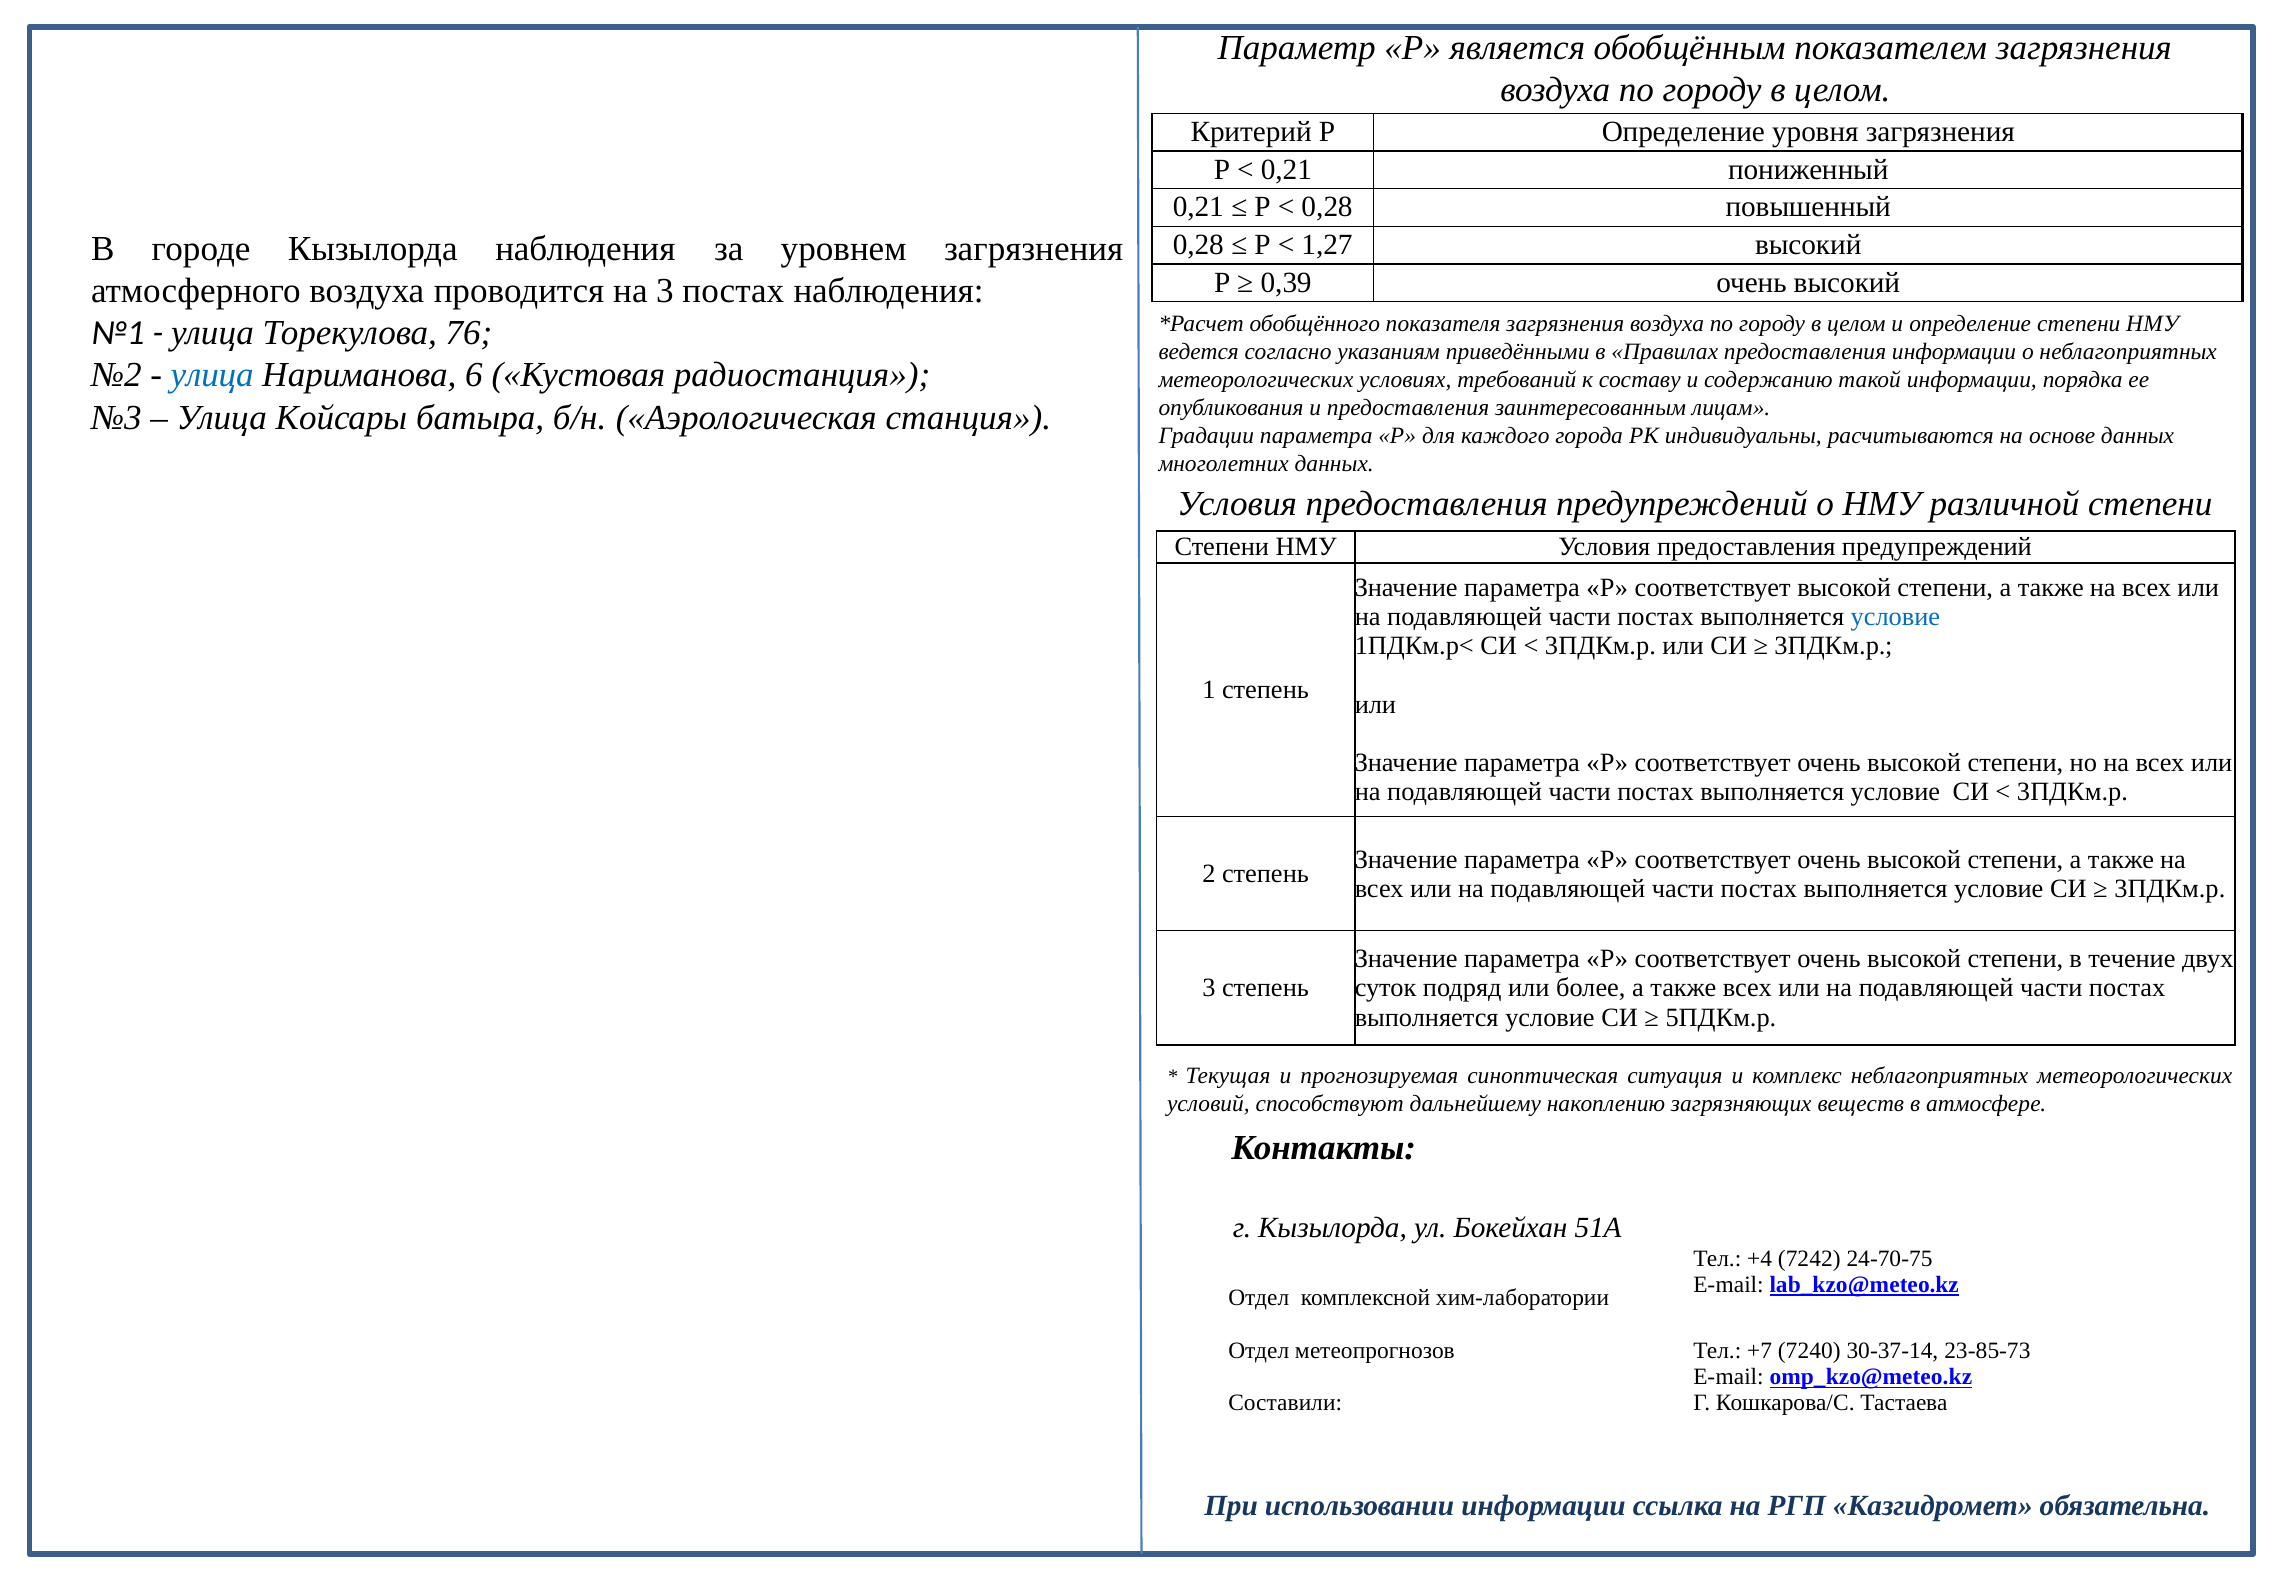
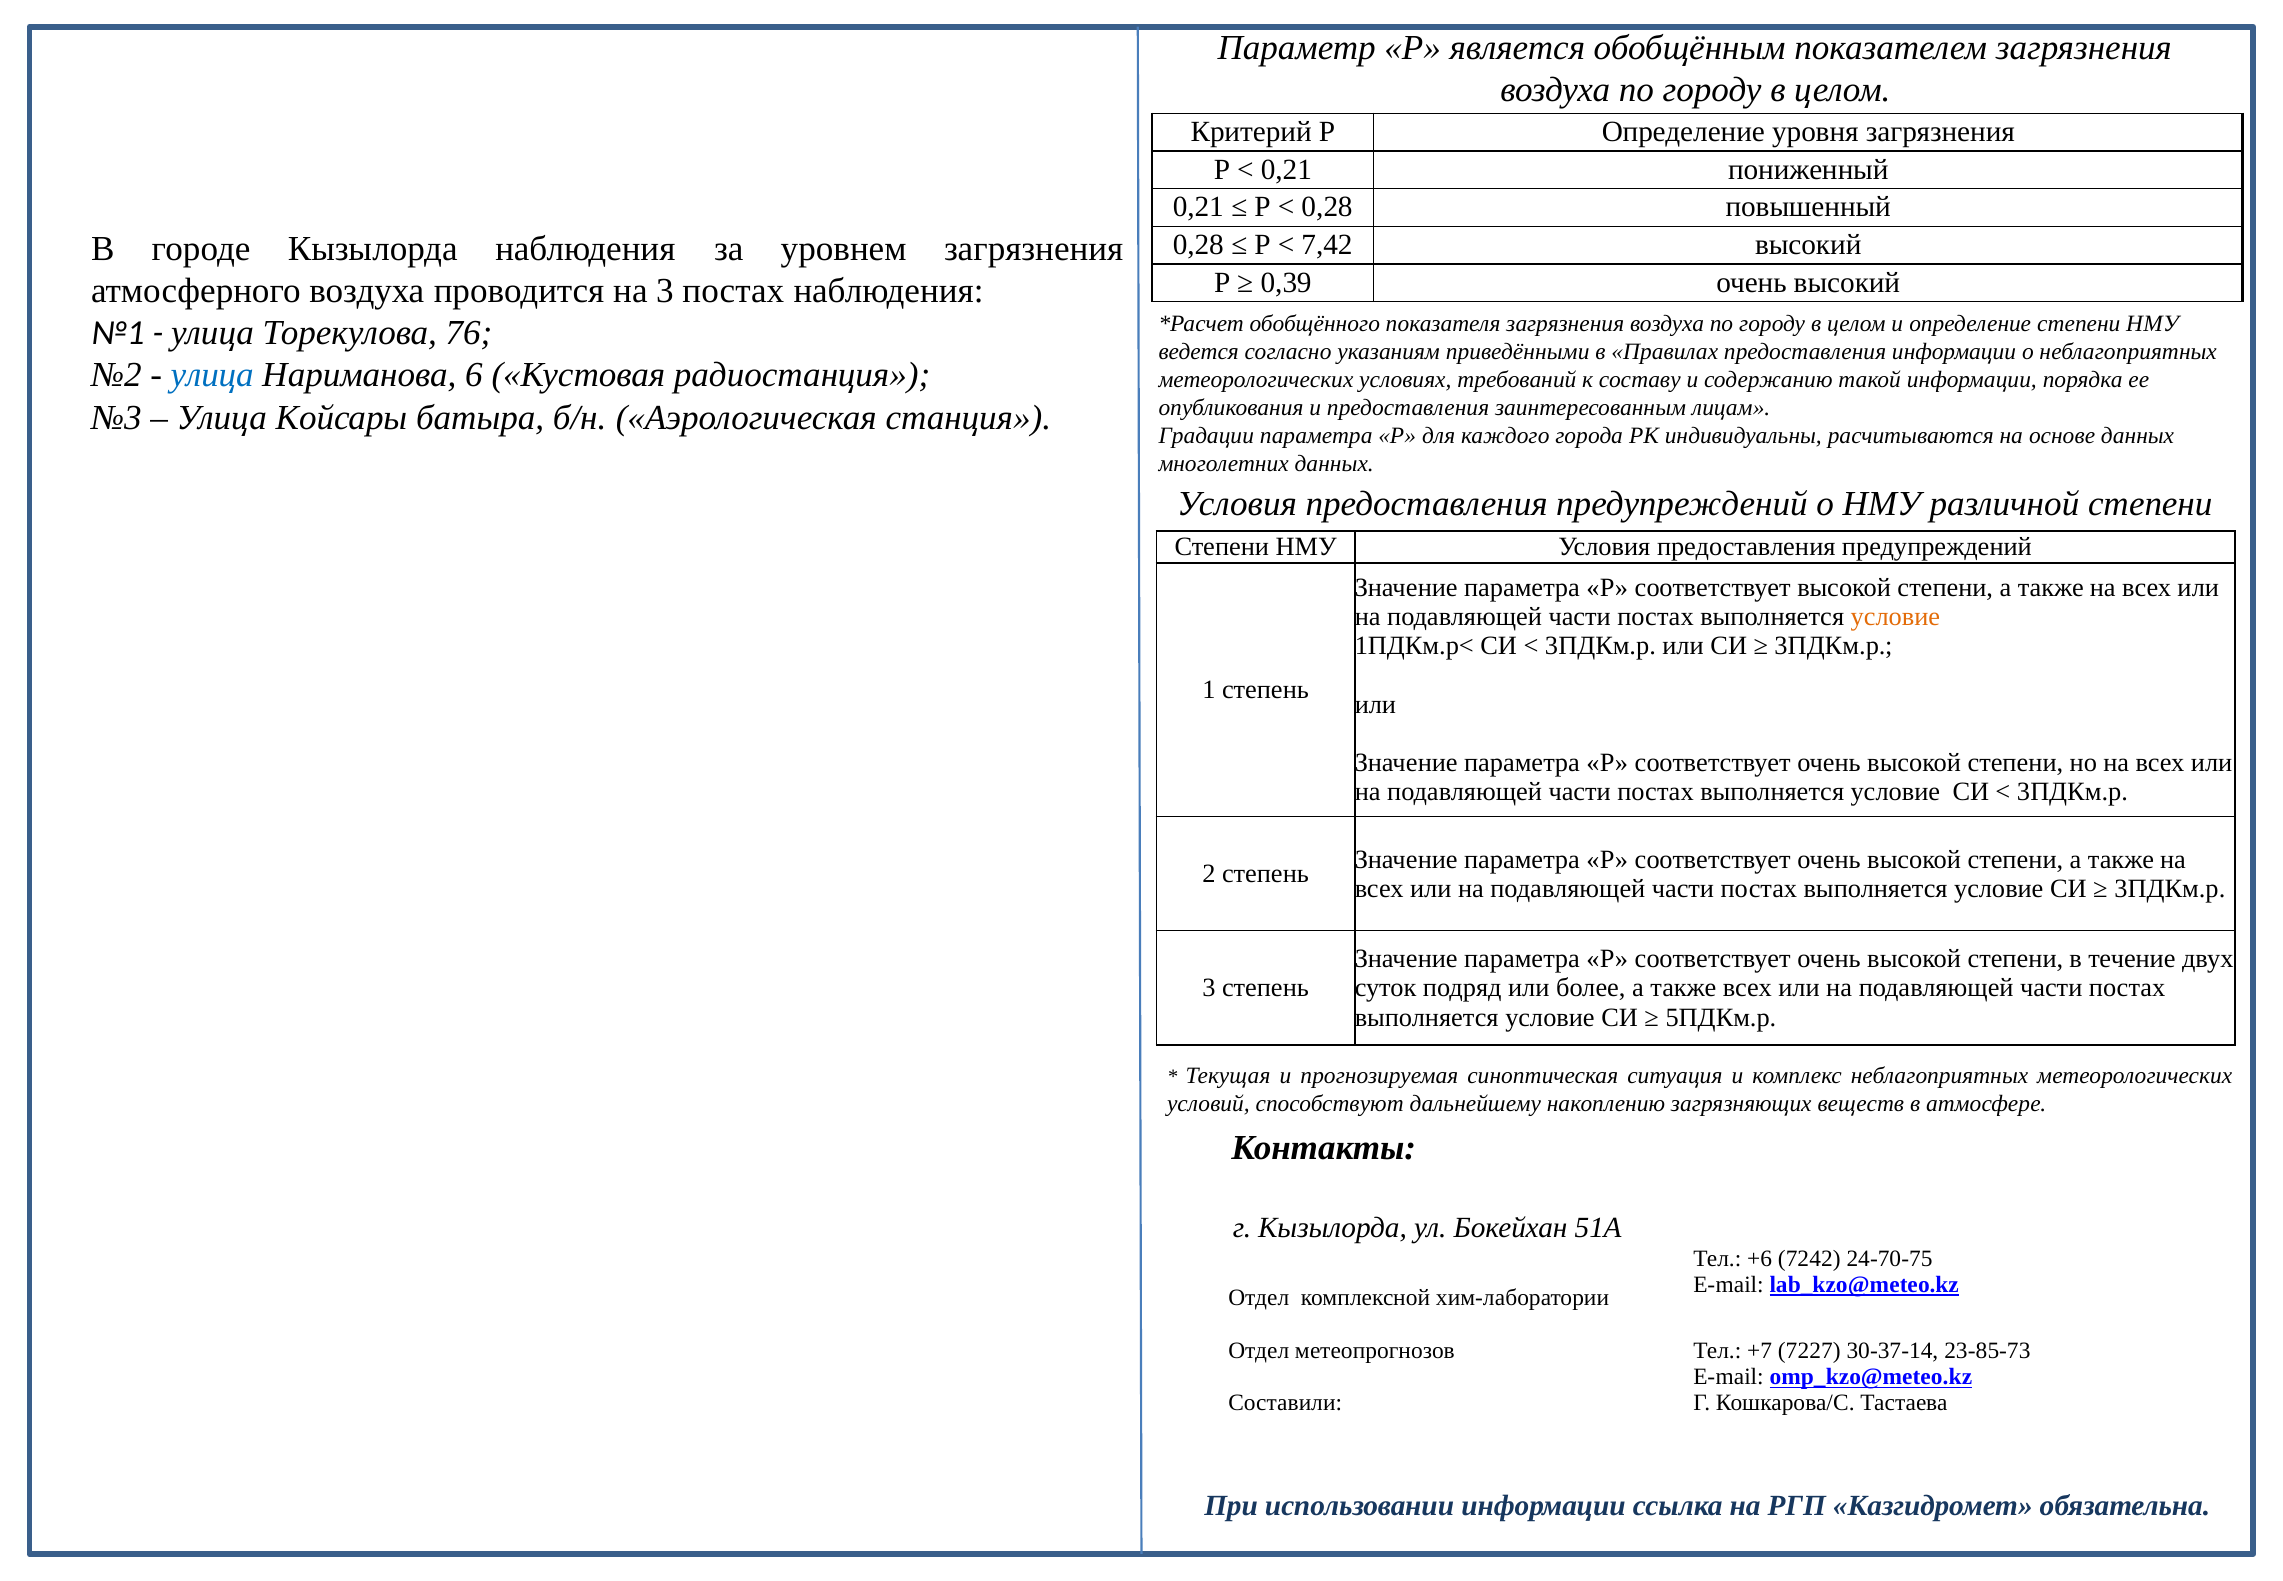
1,27: 1,27 -> 7,42 (1327, 245)
условие colour: blue -> orange (1895, 617)
+4: +4 -> +6 (1760, 1258)
7240: 7240 -> 7227 (1809, 1351)
